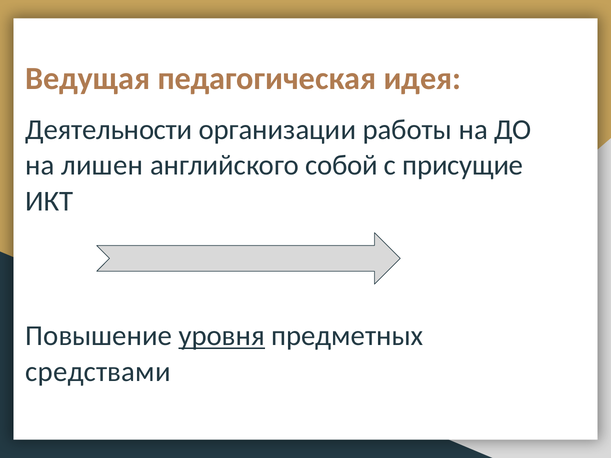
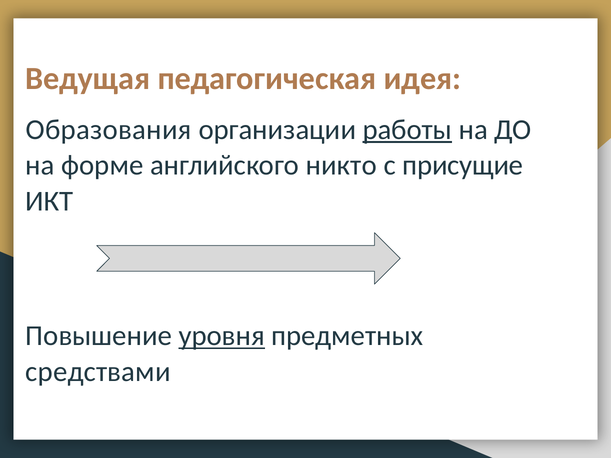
Деятельности: Деятельности -> Образования (109, 130)
работы underline: none -> present (407, 130)
лишен: лишен -> форме (102, 165)
собой: собой -> никто (341, 165)
